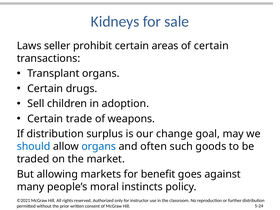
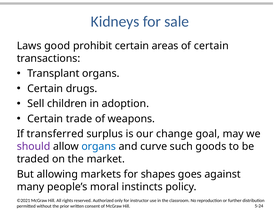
seller: seller -> good (57, 46)
If distribution: distribution -> transferred (55, 134)
should colour: blue -> purple (34, 147)
often: often -> curve (154, 147)
benefit: benefit -> shapes (158, 174)
